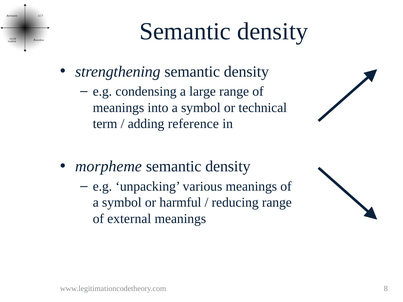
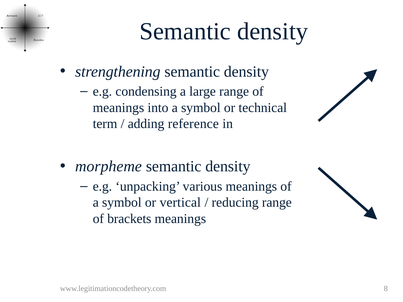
harmful: harmful -> vertical (180, 203)
external: external -> brackets (129, 219)
